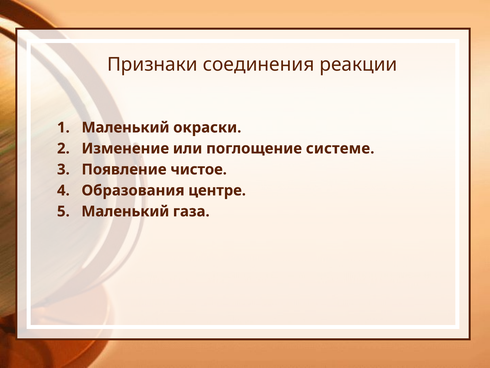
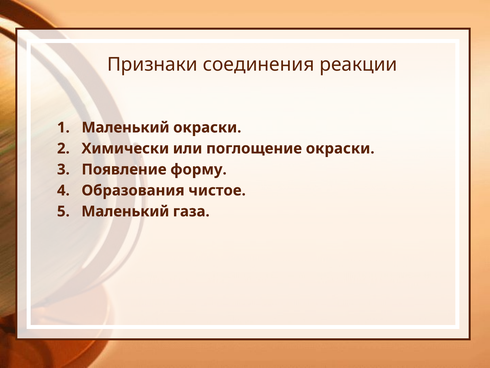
Изменение: Изменение -> Химически (125, 148)
поглощение системе: системе -> окраски (340, 148)
чистое: чистое -> форму (199, 169)
центре: центре -> чистое (217, 190)
